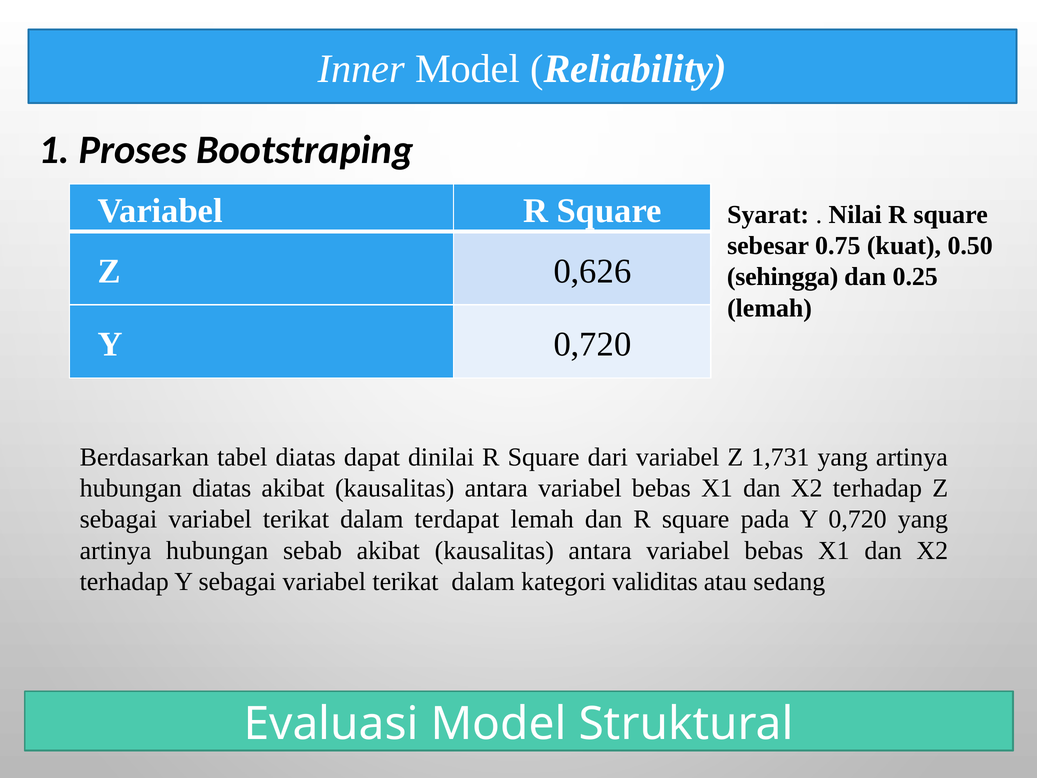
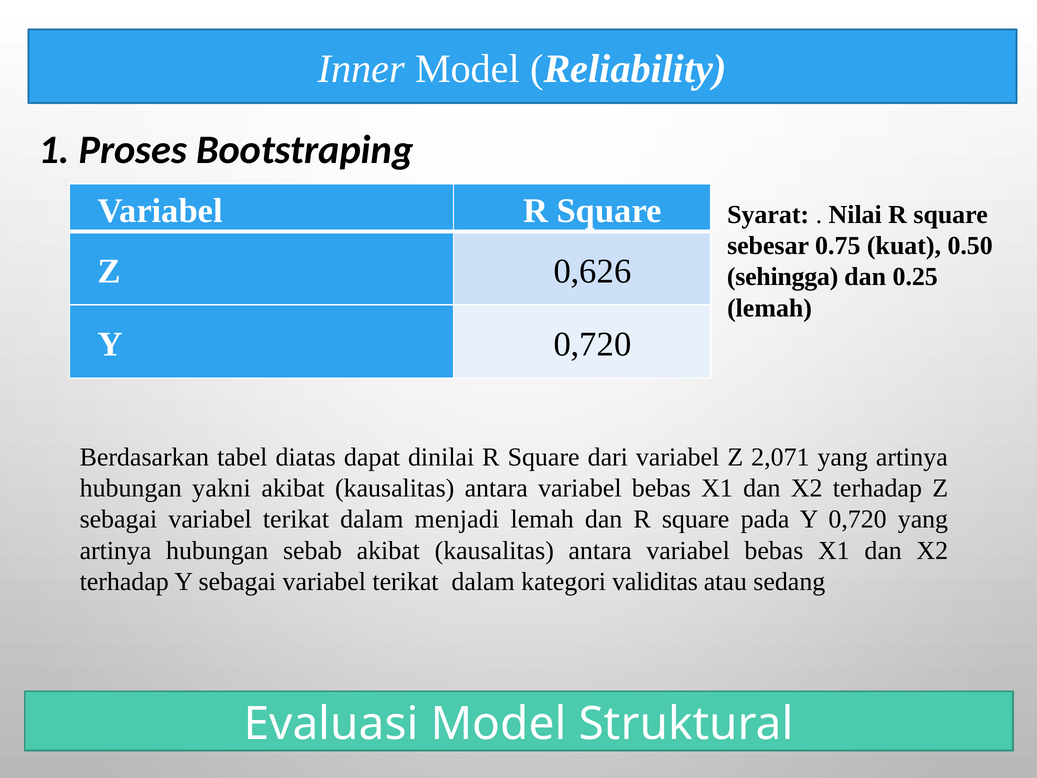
1,731: 1,731 -> 2,071 (780, 457)
hubungan diatas: diatas -> yakni (221, 488)
terdapat: terdapat -> menjadi (457, 519)
